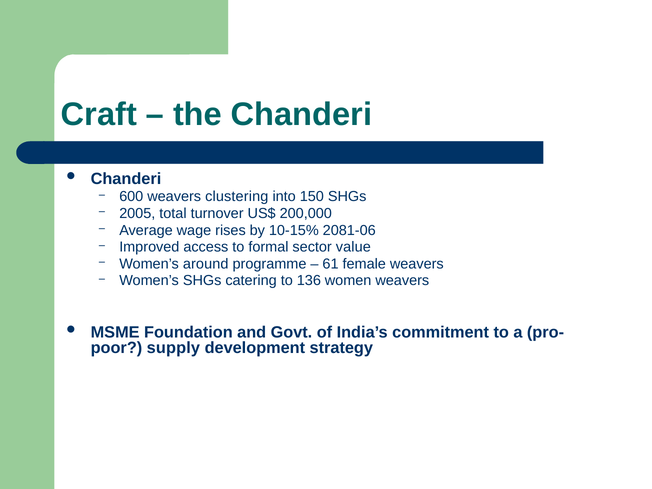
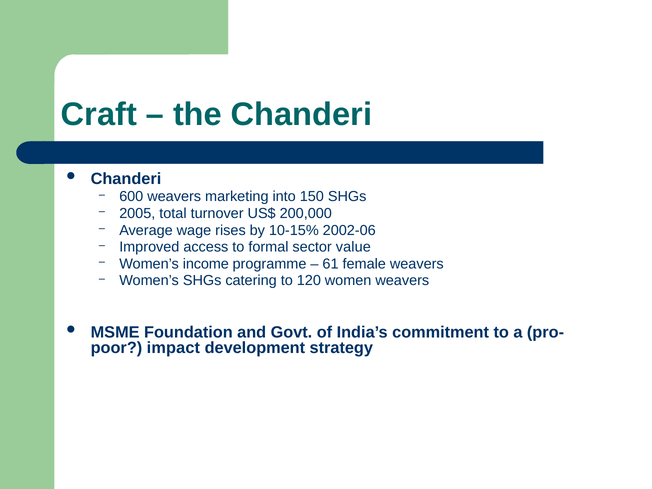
clustering: clustering -> marketing (237, 197)
2081-06: 2081-06 -> 2002-06 (349, 230)
around: around -> income (206, 264)
136: 136 -> 120 (309, 281)
supply: supply -> impact (173, 348)
